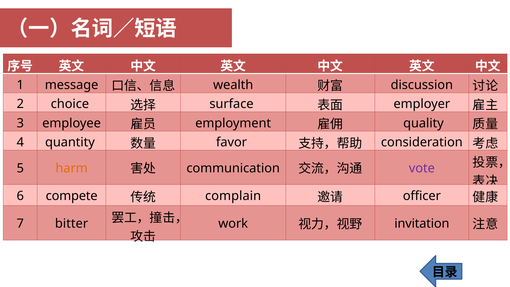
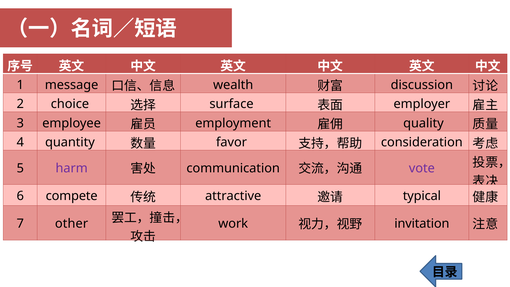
harm colour: orange -> purple (72, 168)
complain: complain -> attractive (233, 196)
officer: officer -> typical (422, 196)
bitter: bitter -> other (72, 223)
